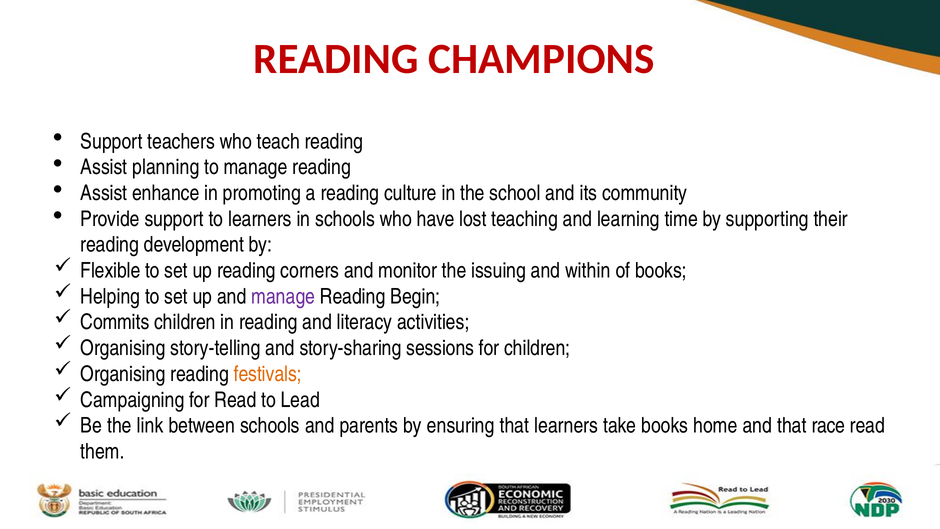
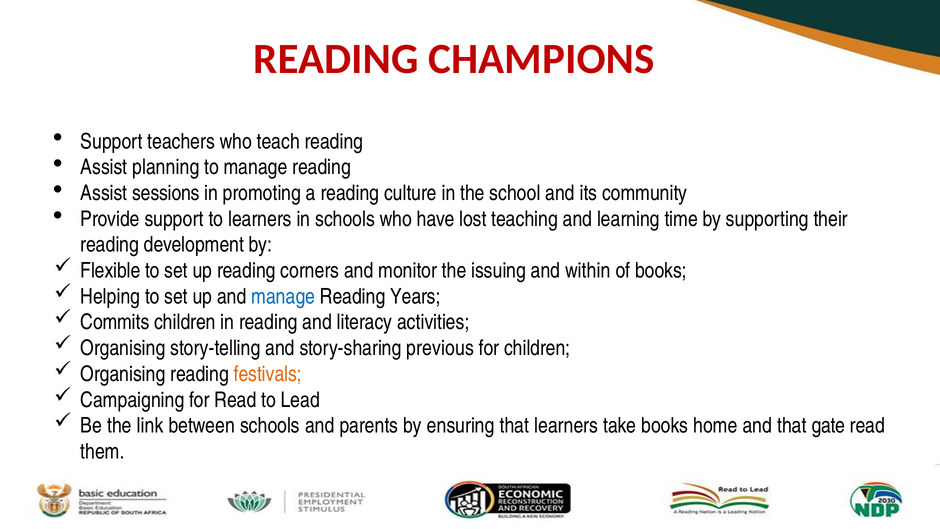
enhance: enhance -> sessions (166, 193)
manage colour: purple -> blue (283, 296)
Begin: Begin -> Years (415, 296)
sessions: sessions -> previous (440, 348)
race: race -> gate (828, 426)
